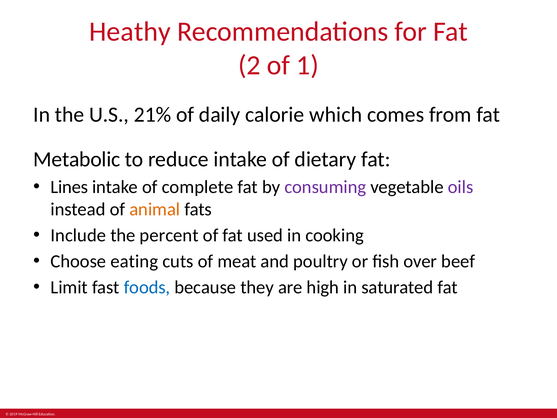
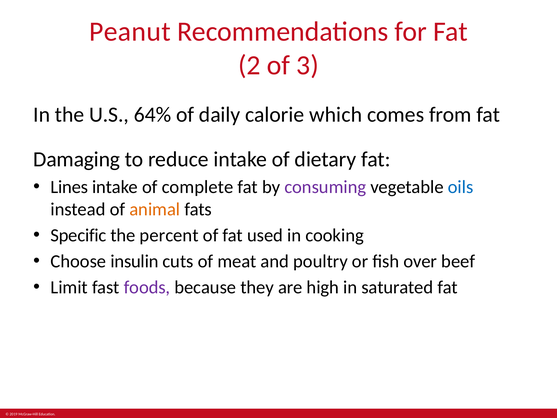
Heathy: Heathy -> Peanut (130, 32)
1: 1 -> 3 (308, 65)
21%: 21% -> 64% (153, 115)
Metabolic: Metabolic -> Damaging (77, 159)
oils colour: purple -> blue (461, 187)
Include: Include -> Specific (78, 235)
eating: eating -> insulin (134, 261)
foods colour: blue -> purple (147, 287)
